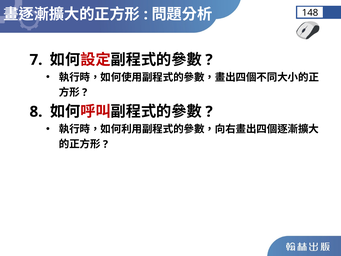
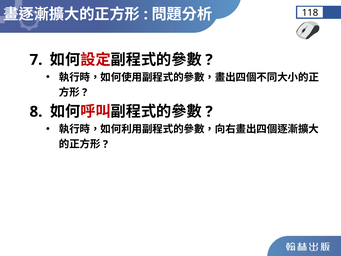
148: 148 -> 118 (310, 13)
